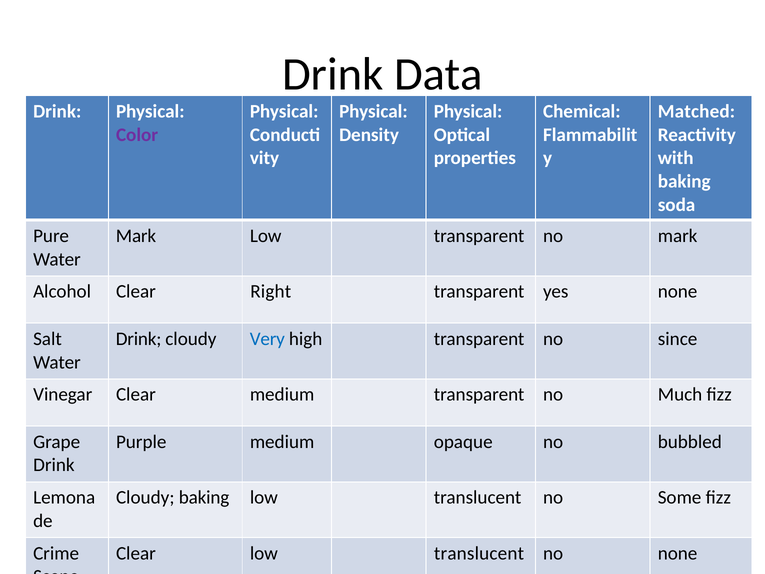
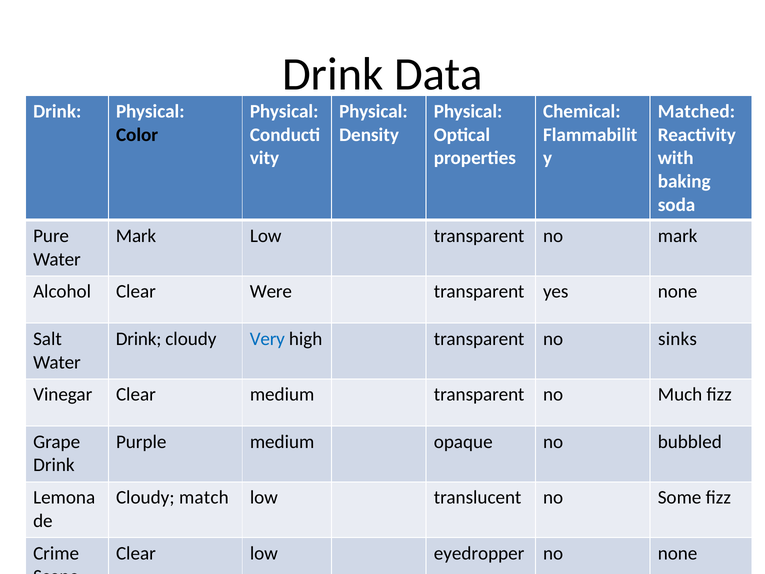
Color colour: purple -> black (137, 135)
Right: Right -> Were (271, 291)
since: since -> sinks (677, 339)
Cloudy baking: baking -> match (204, 497)
Clear low translucent: translucent -> eyedropper (479, 553)
